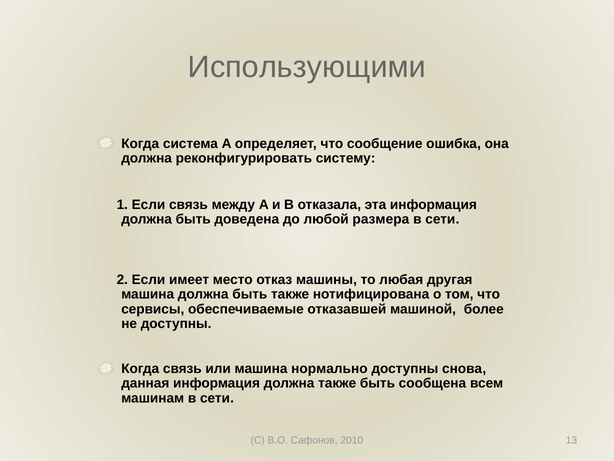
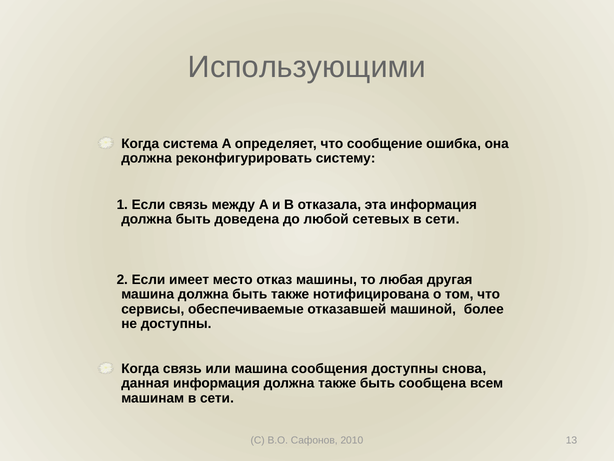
размера: размера -> сетевых (381, 219)
нормально: нормально -> сообщения (329, 368)
